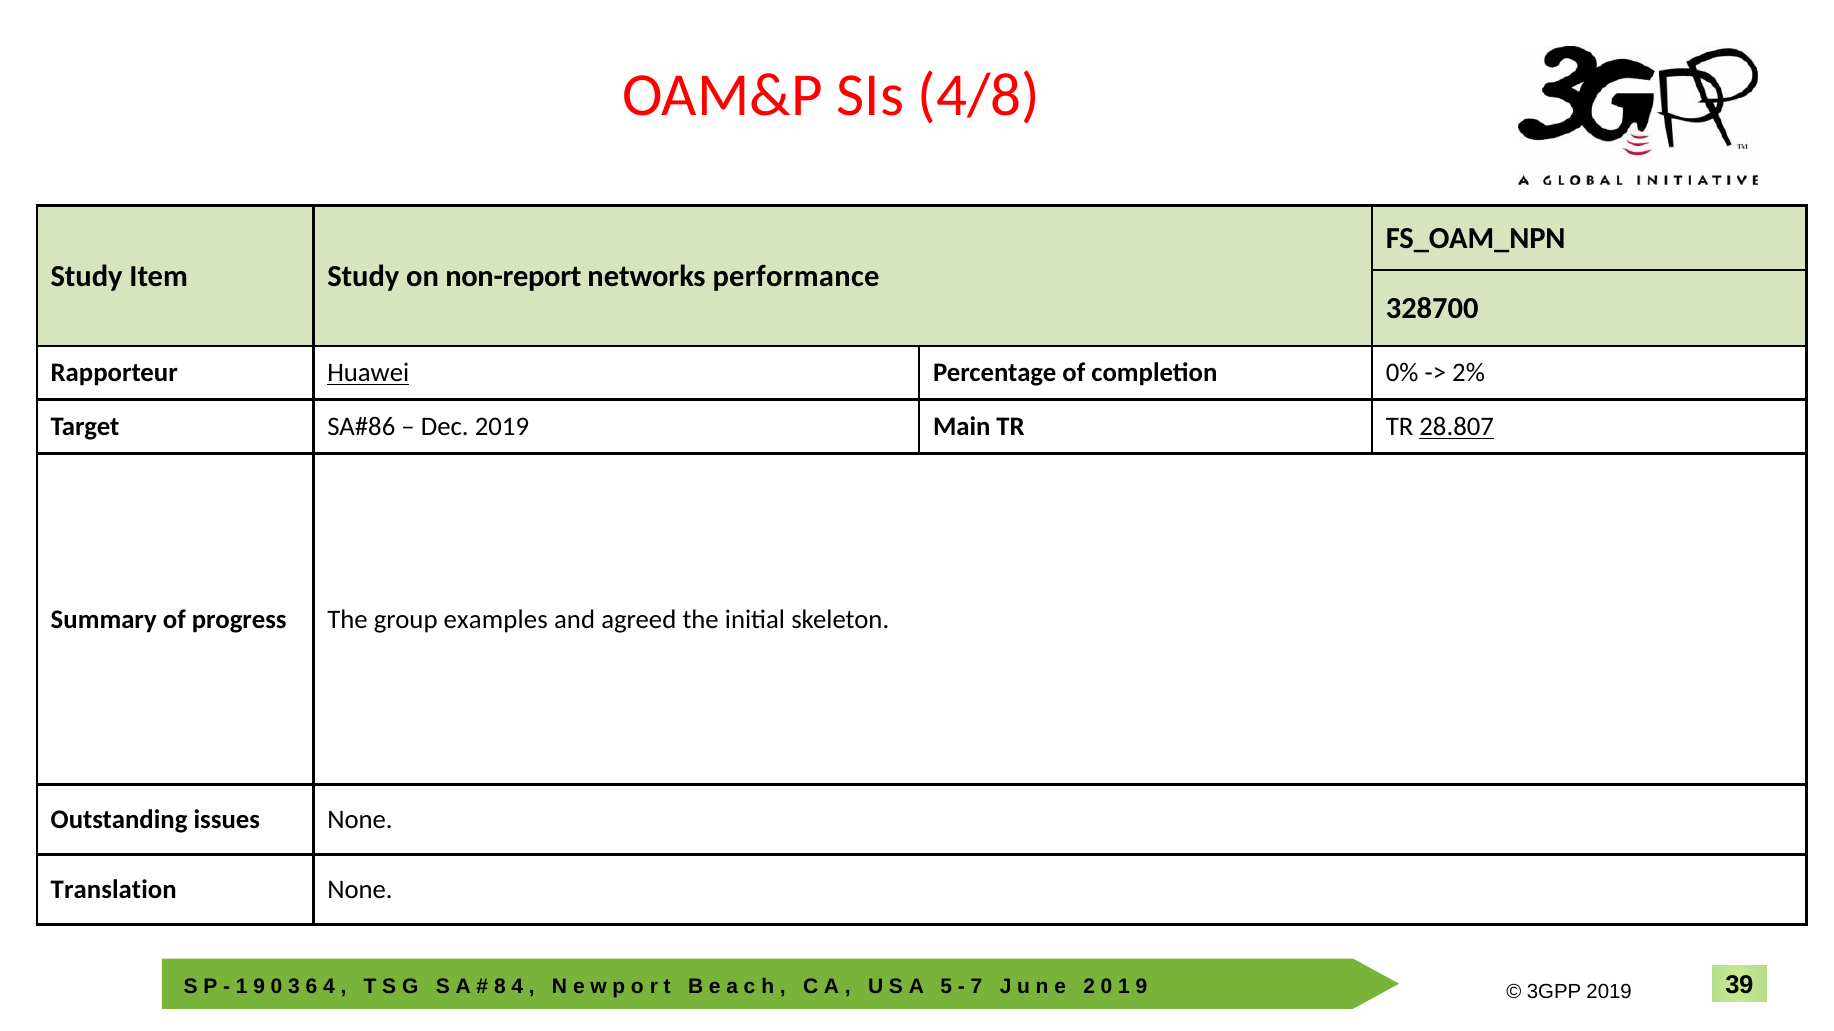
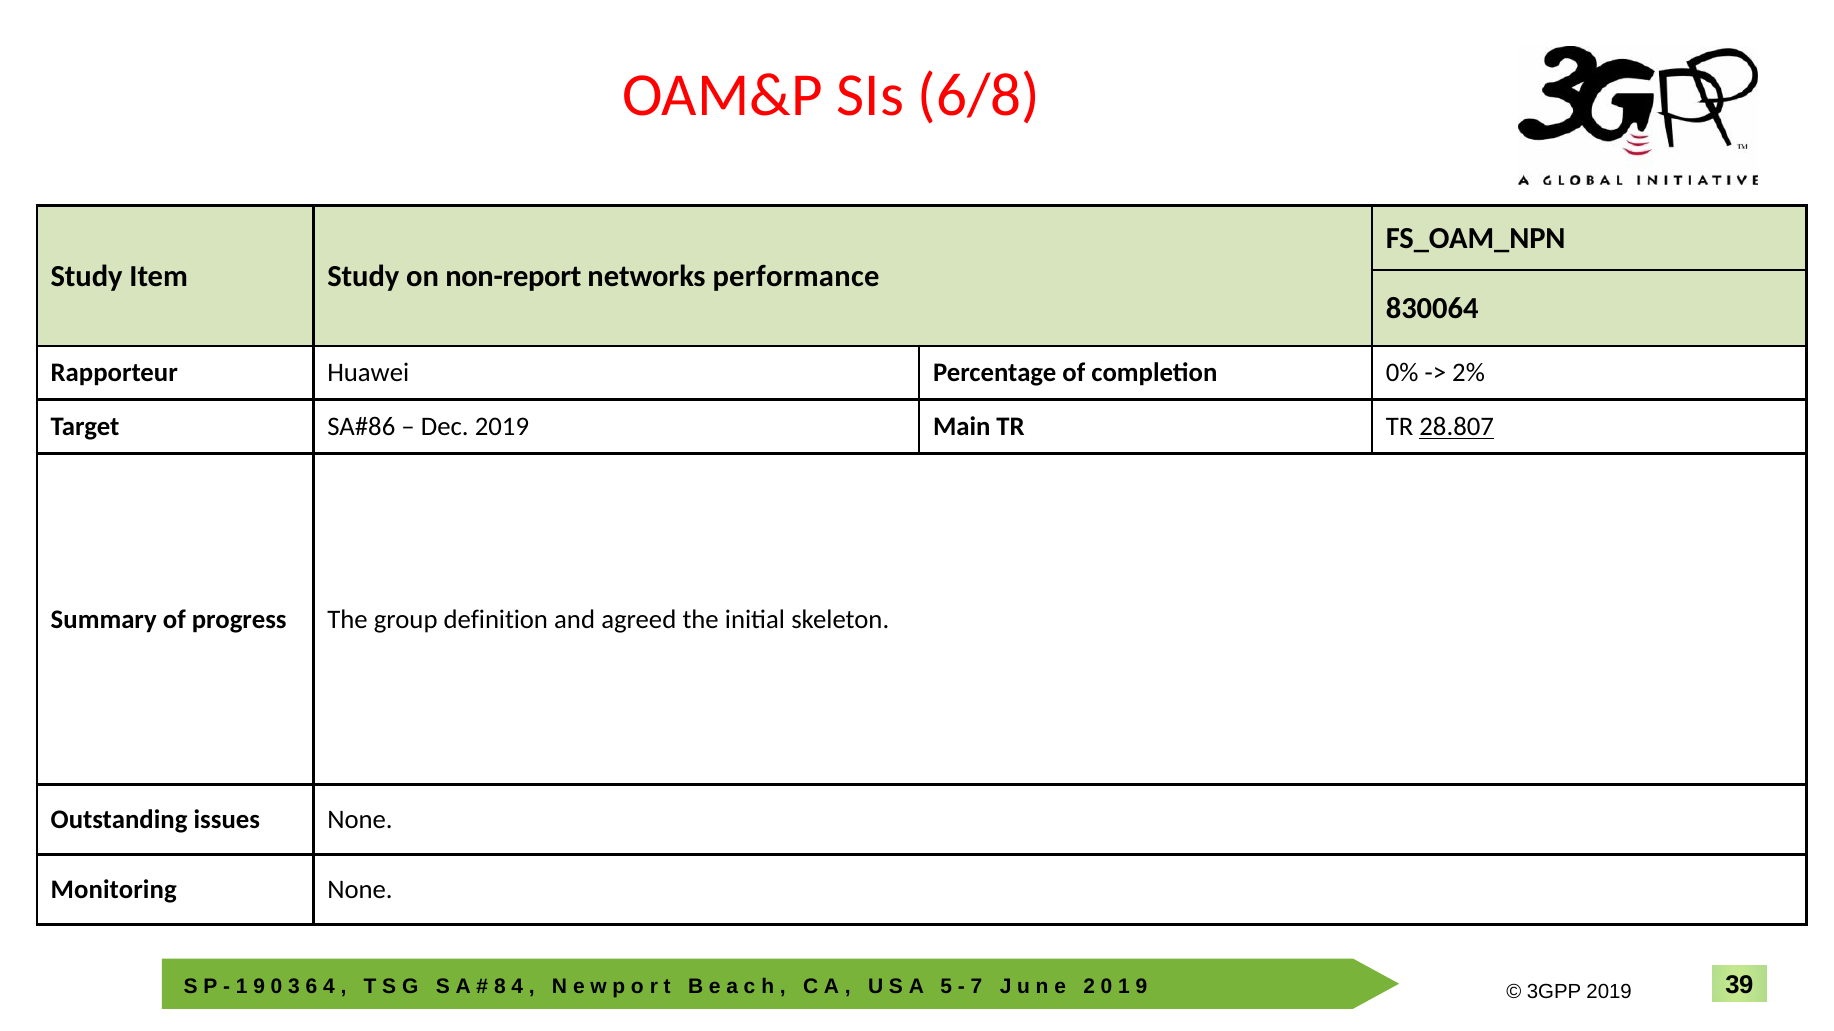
4/8: 4/8 -> 6/8 (979, 95)
328700: 328700 -> 830064 (1432, 309)
Huawei underline: present -> none (368, 373)
examples: examples -> definition (496, 620)
Translation: Translation -> Monitoring (114, 890)
